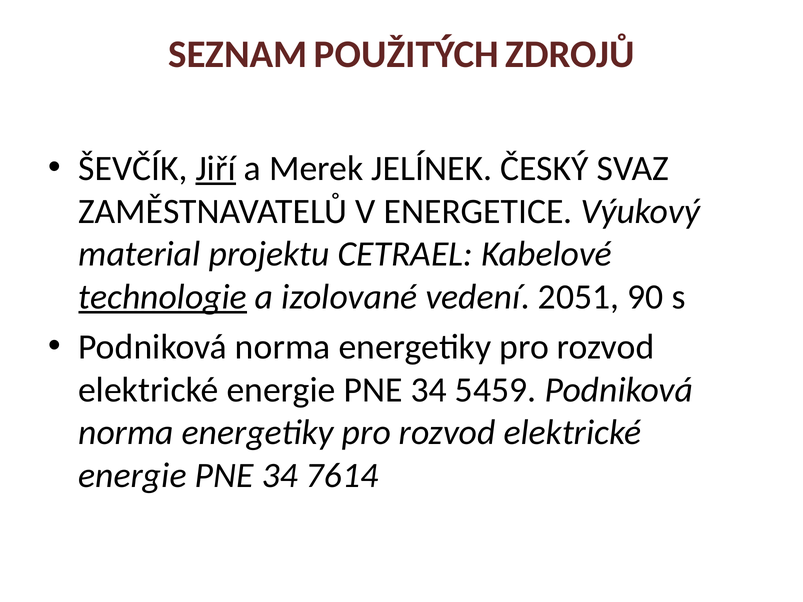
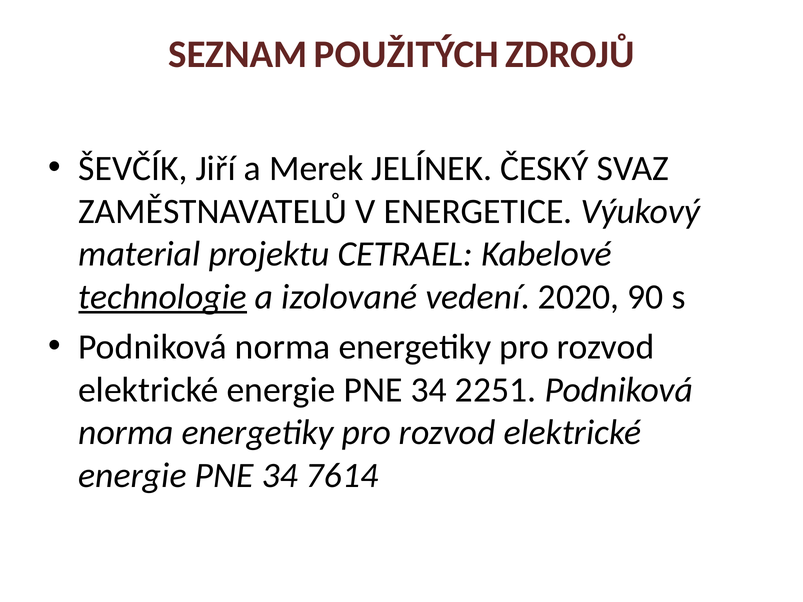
Jiří underline: present -> none (216, 168)
2051: 2051 -> 2020 (579, 297)
5459: 5459 -> 2251 (496, 390)
